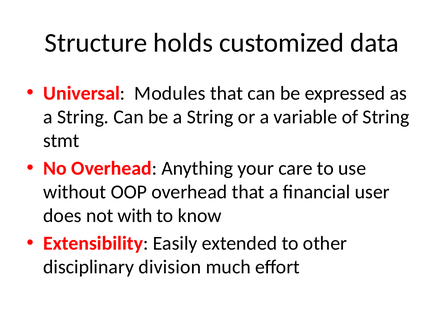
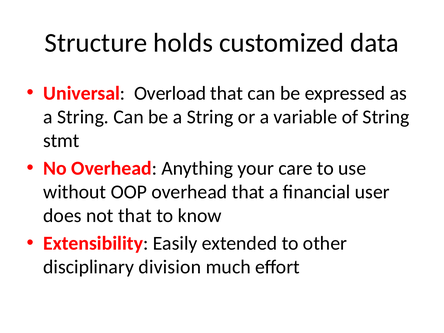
Modules: Modules -> Overload (170, 93)
not with: with -> that (135, 216)
